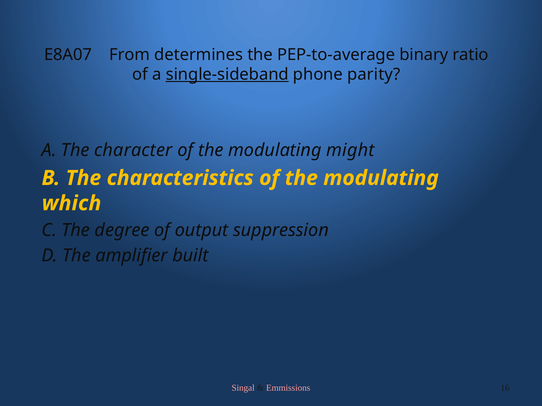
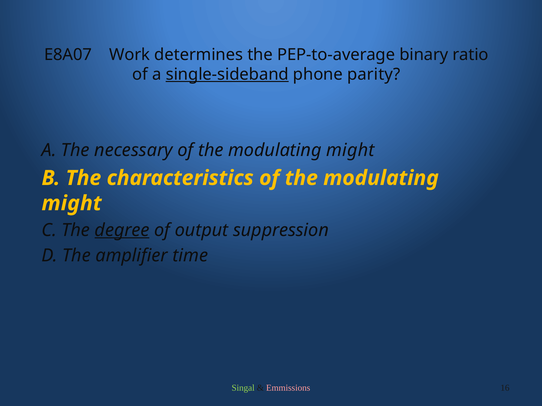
From: From -> Work (130, 55)
character: character -> necessary (133, 150)
which: which -> might (72, 204)
degree underline: none -> present (122, 230)
built: built -> time (190, 256)
Singal colour: pink -> light green (243, 388)
